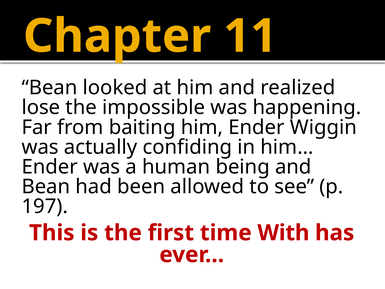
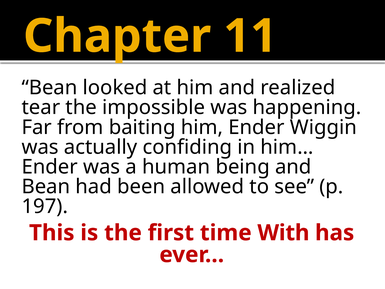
lose: lose -> tear (41, 107)
